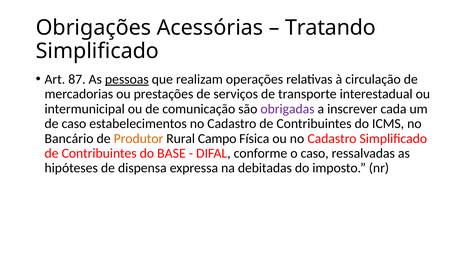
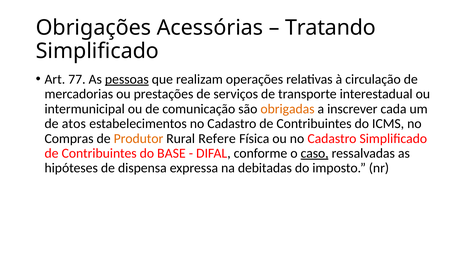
87: 87 -> 77 (77, 79)
obrigadas colour: purple -> orange (288, 109)
de caso: caso -> atos (74, 124)
Bancário: Bancário -> Compras (69, 138)
Campo: Campo -> Refere (217, 138)
caso underline: none -> present (315, 153)
